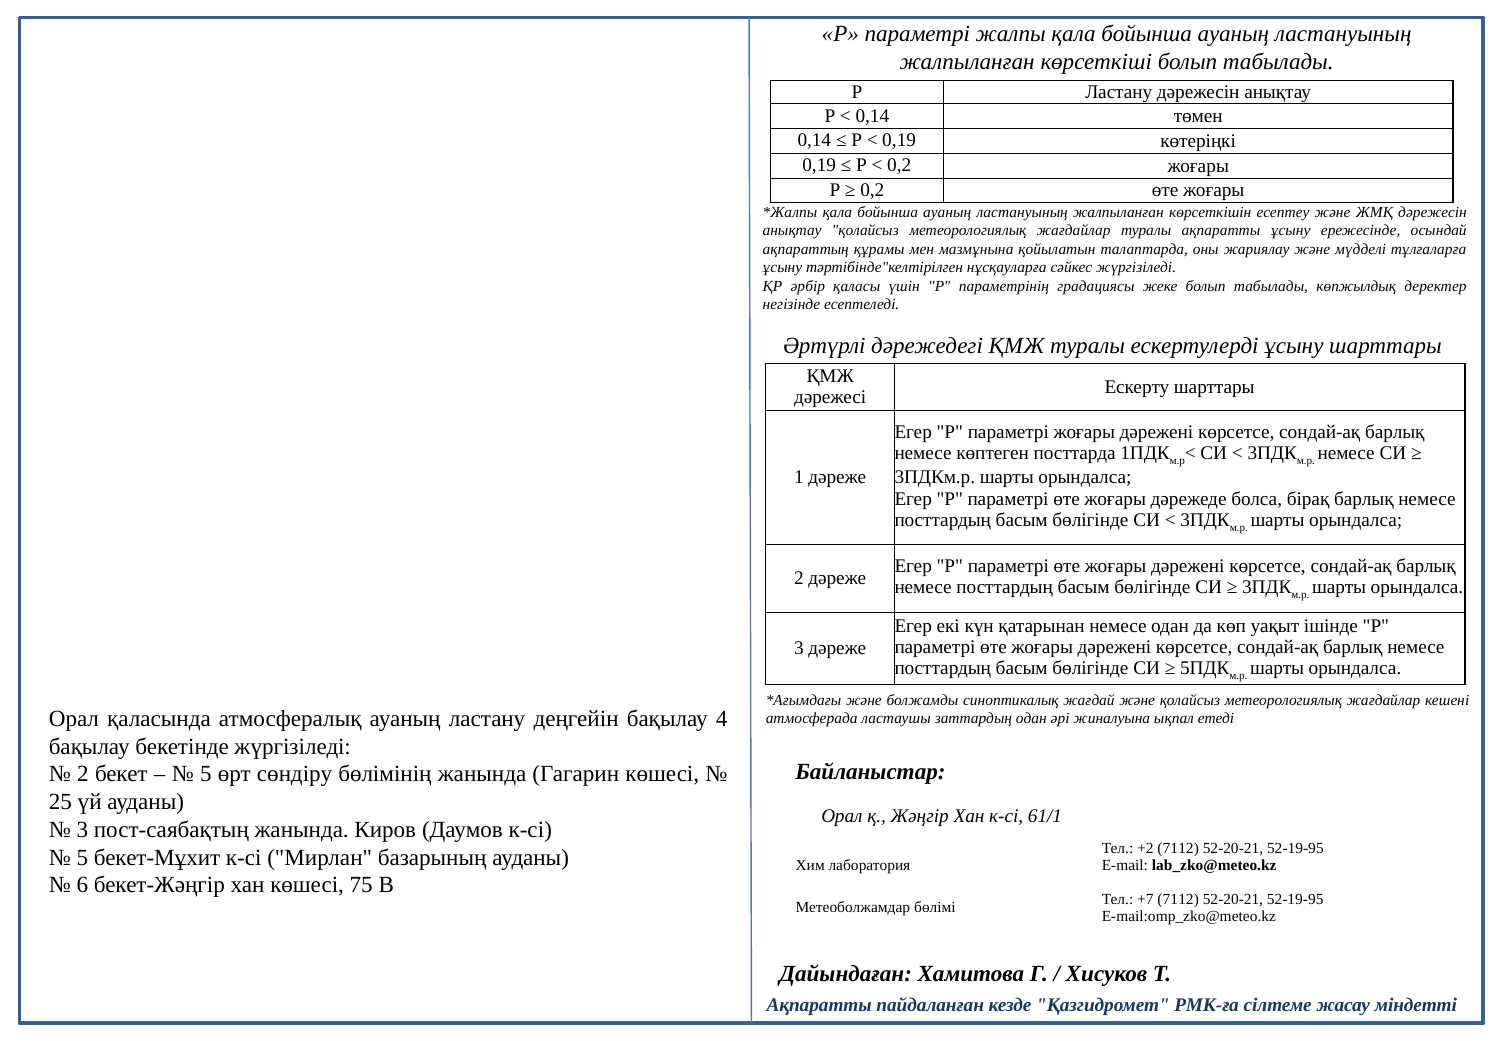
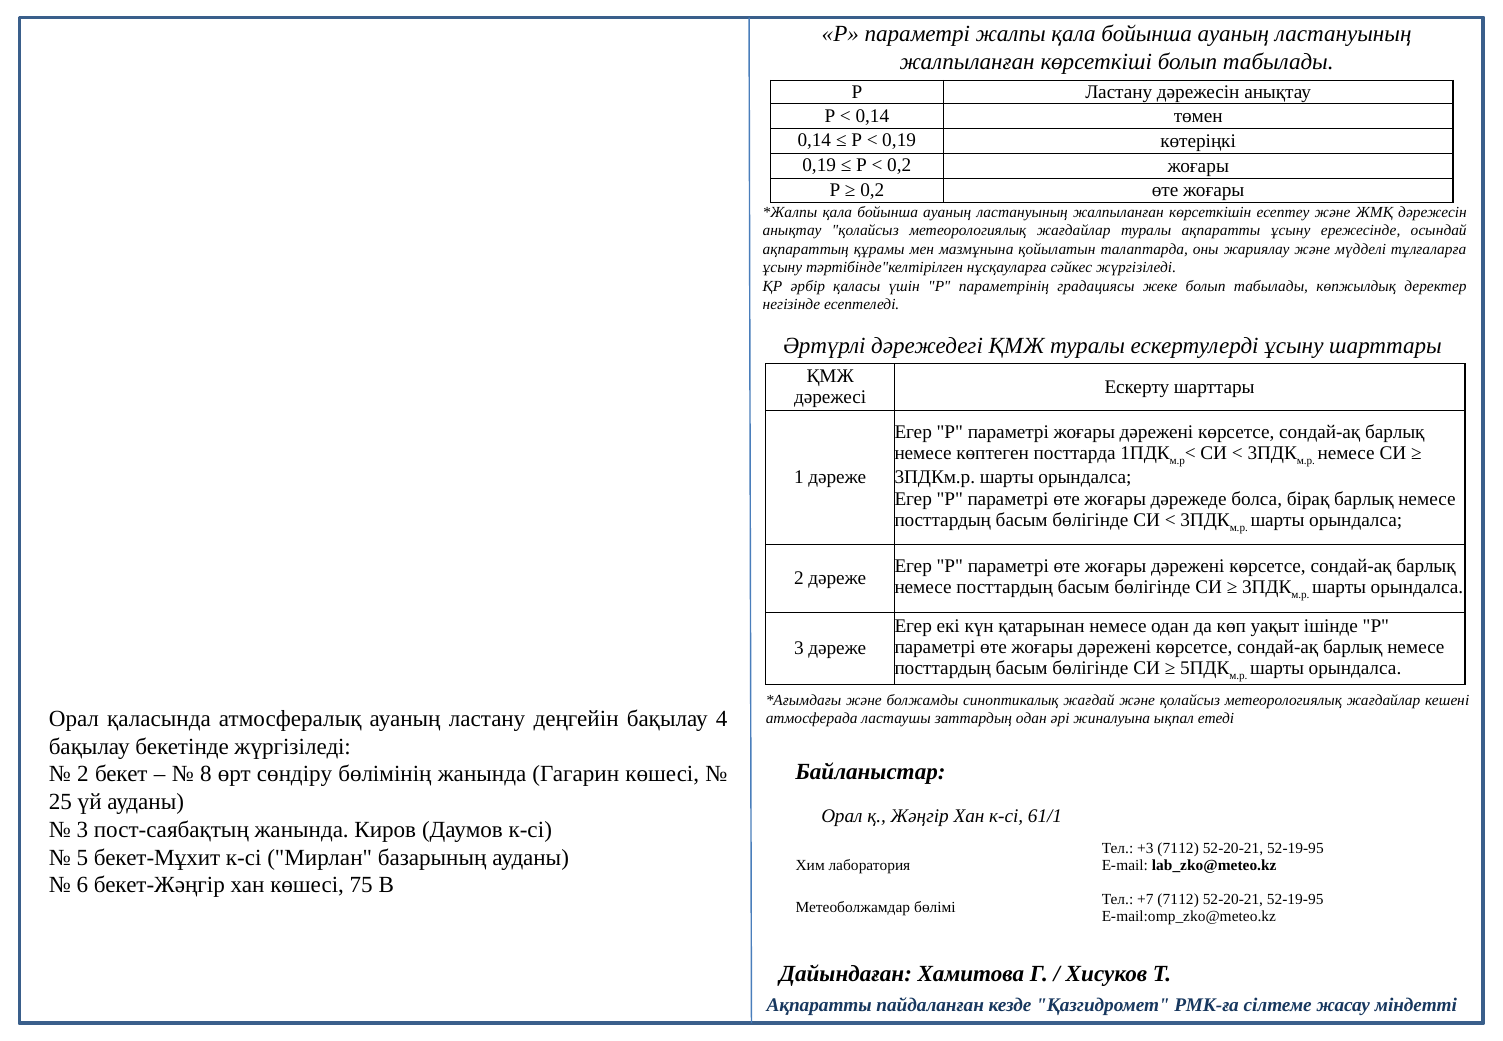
5: 5 -> 8 (206, 774)
+2: +2 -> +3 (1145, 848)
